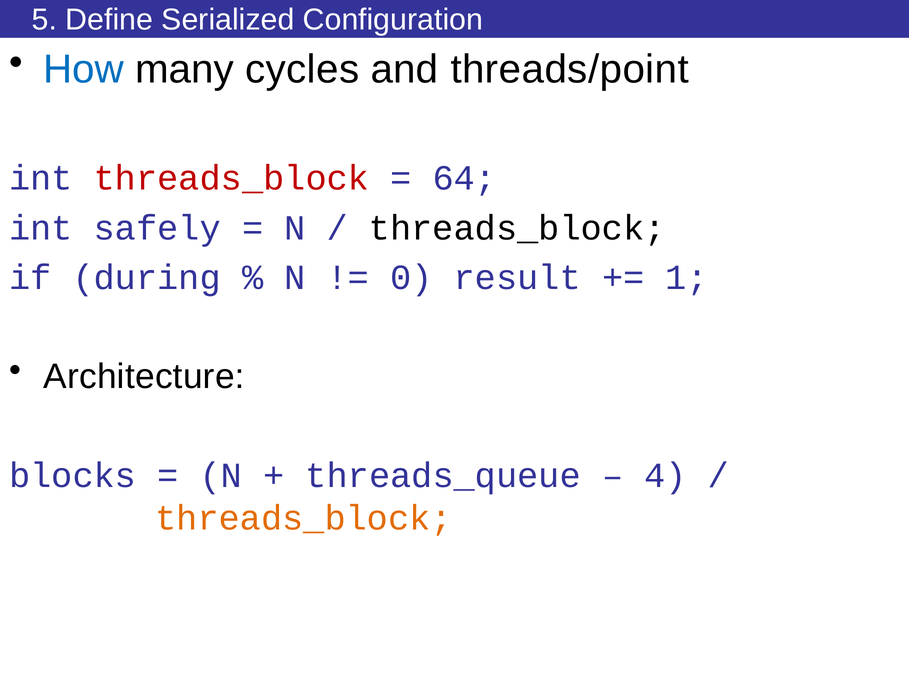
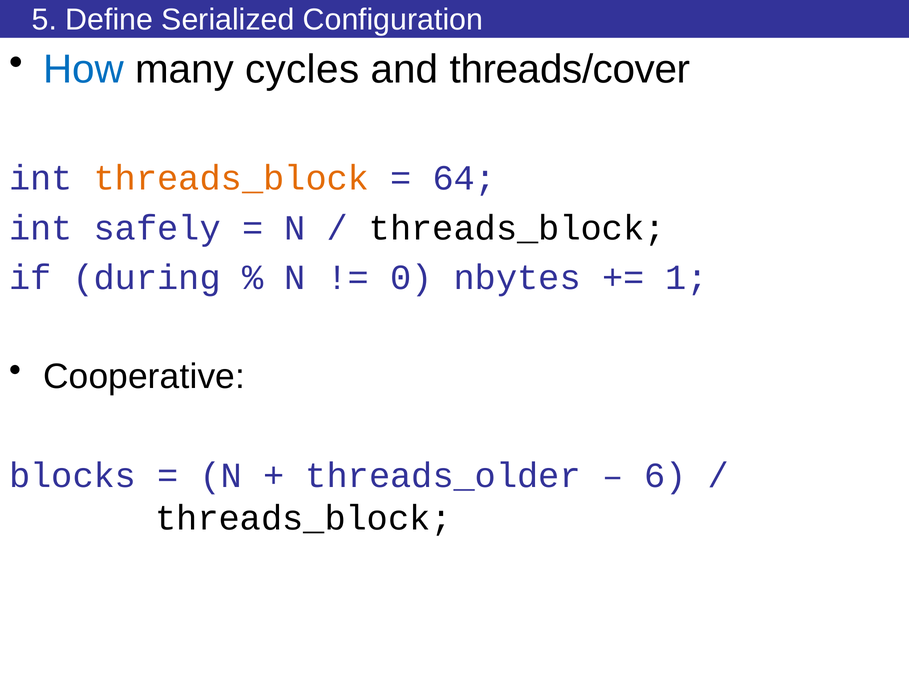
threads/point: threads/point -> threads/cover (570, 69)
threads_block colour: red -> orange (231, 178)
result: result -> nbytes (517, 277)
Architecture: Architecture -> Cooperative (144, 376)
threads_queue: threads_queue -> threads_older (443, 475)
4: 4 -> 6 (665, 475)
threads_block colour: orange -> black (303, 518)
